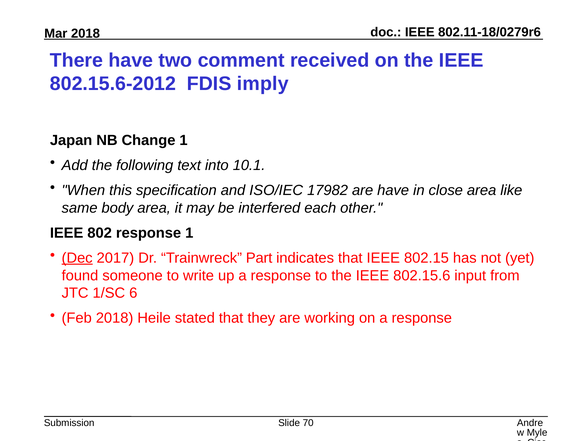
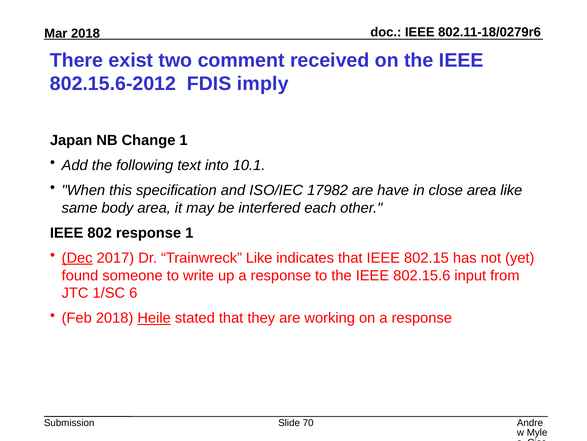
There have: have -> exist (131, 60)
Trainwreck Part: Part -> Like (259, 257)
Heile underline: none -> present (154, 318)
